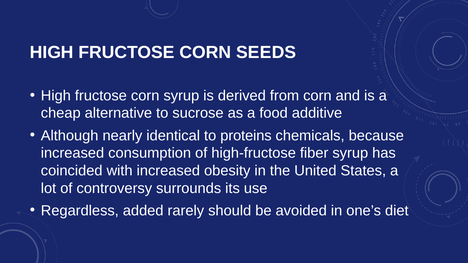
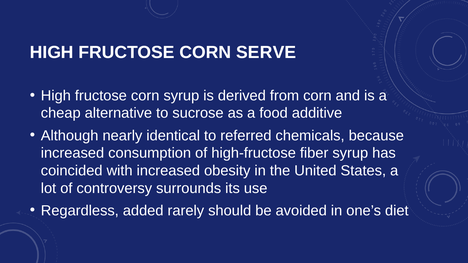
SEEDS: SEEDS -> SERVE (266, 53)
proteins: proteins -> referred (246, 136)
